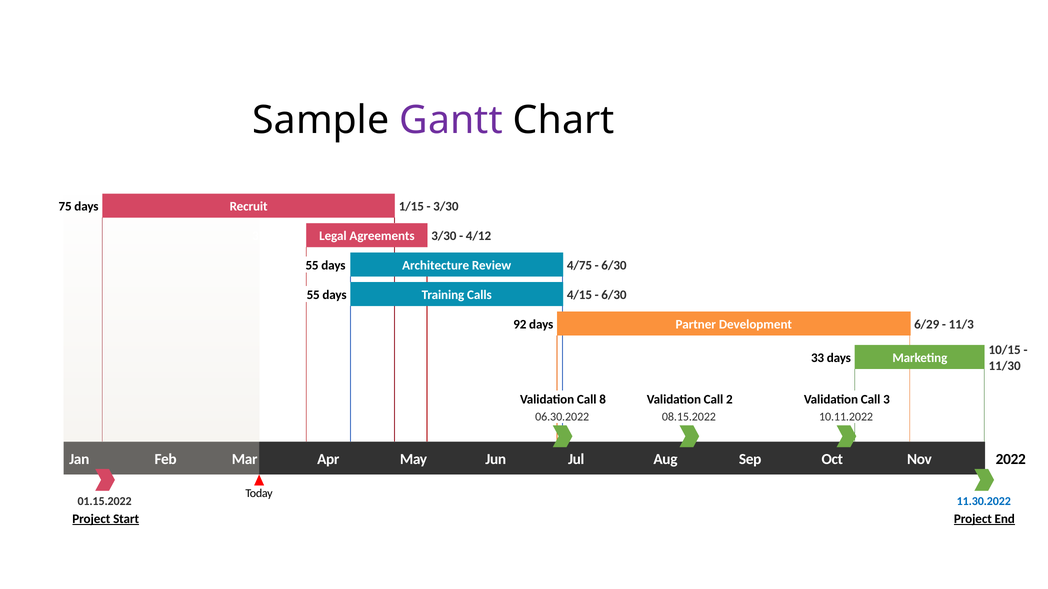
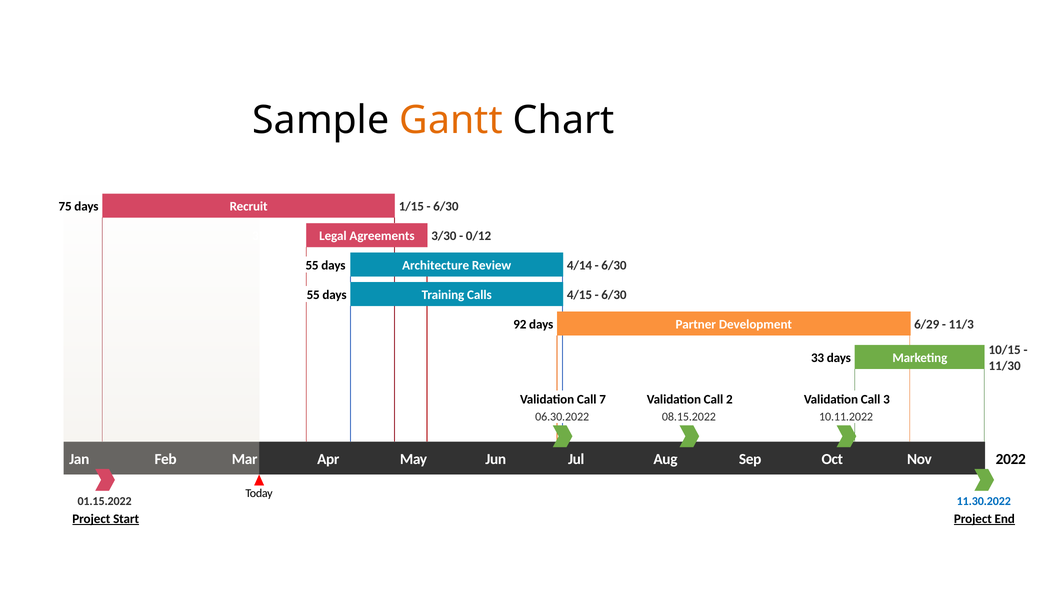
Gantt colour: purple -> orange (451, 120)
3/30: 3/30 -> 6/30 (446, 207)
4/12: 4/12 -> 0/12 (478, 236)
4/75: 4/75 -> 4/14 (580, 266)
8: 8 -> 7 (603, 400)
